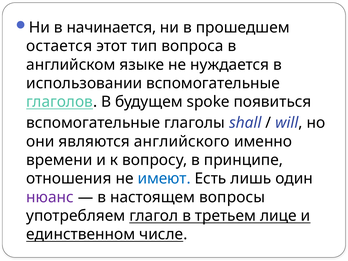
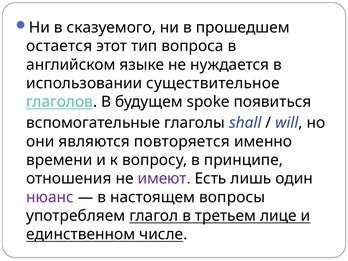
начинается: начинается -> сказуемого (111, 27)
использовании вспомогательные: вспомогательные -> существительное (213, 83)
английского: английского -> повторяется (182, 141)
имеют colour: blue -> purple (164, 179)
